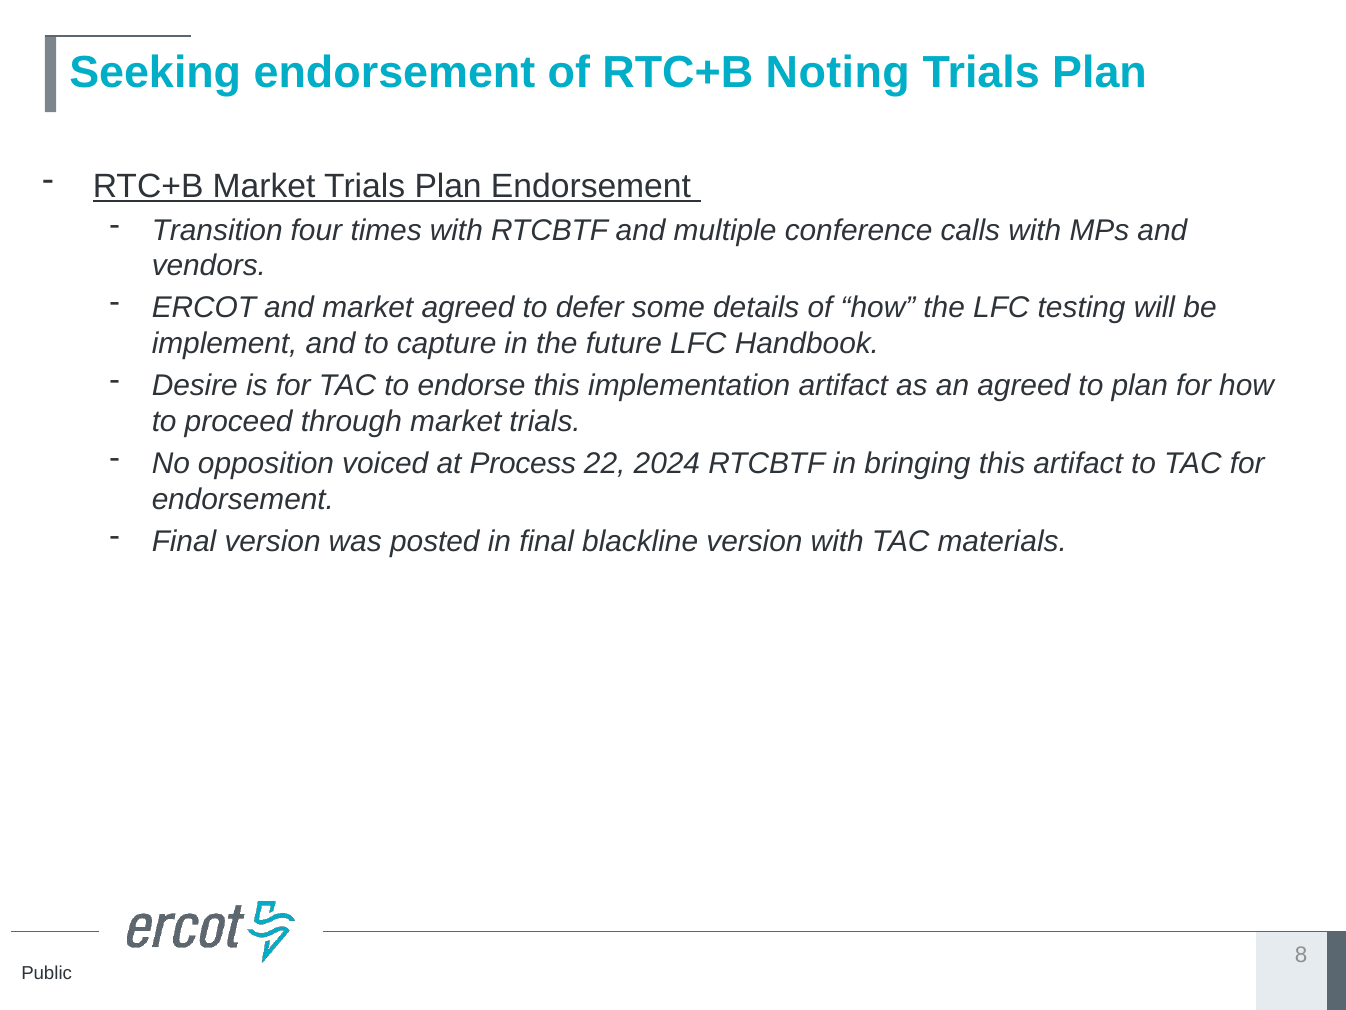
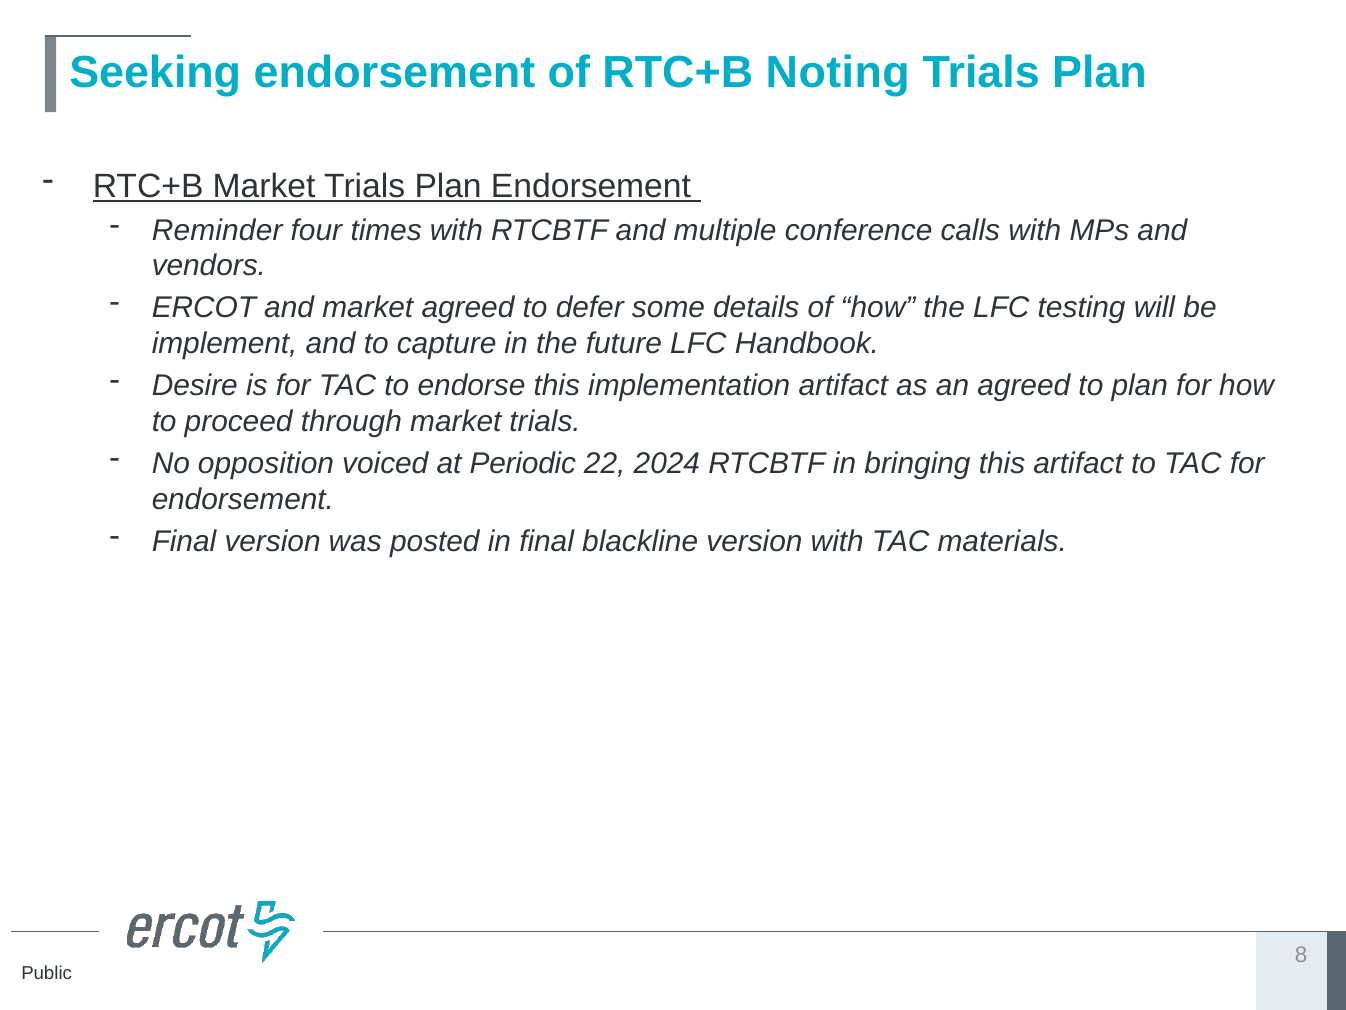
Transition: Transition -> Reminder (217, 230)
Process: Process -> Periodic (523, 463)
